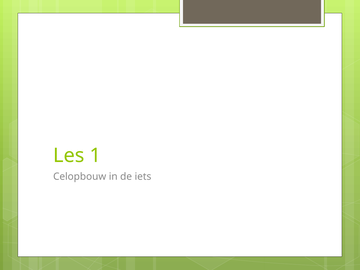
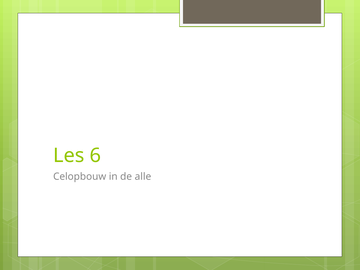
1: 1 -> 6 (95, 155)
iets: iets -> alle (143, 177)
